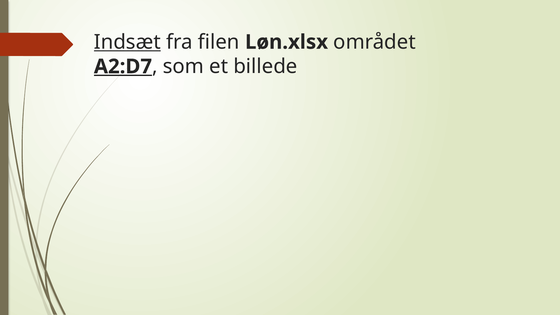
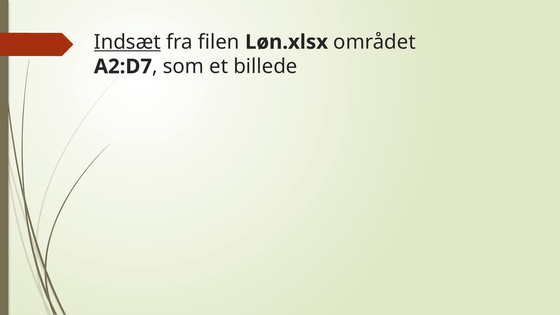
A2:D7 underline: present -> none (123, 67)
